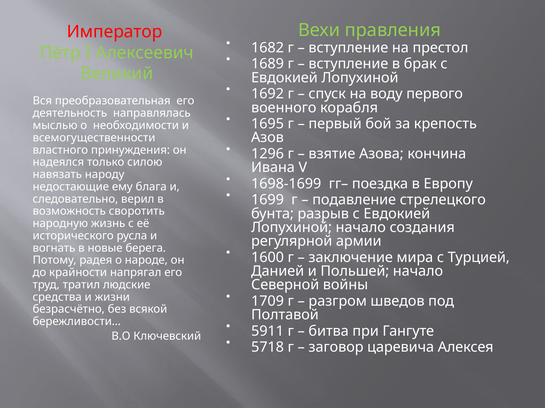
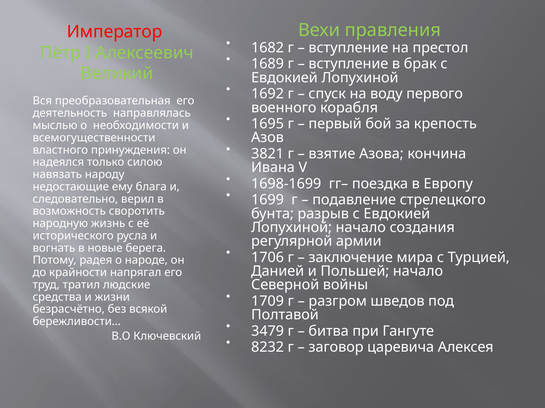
1296: 1296 -> 3821 (268, 154)
1600: 1600 -> 1706 (268, 258)
5911: 5911 -> 3479 (268, 332)
5718: 5718 -> 8232 (268, 348)
